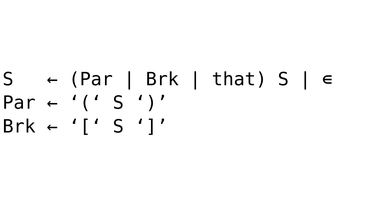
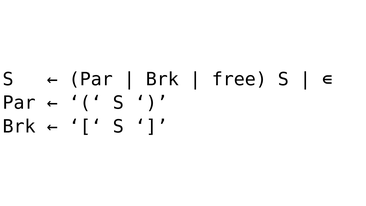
that: that -> free (239, 79)
